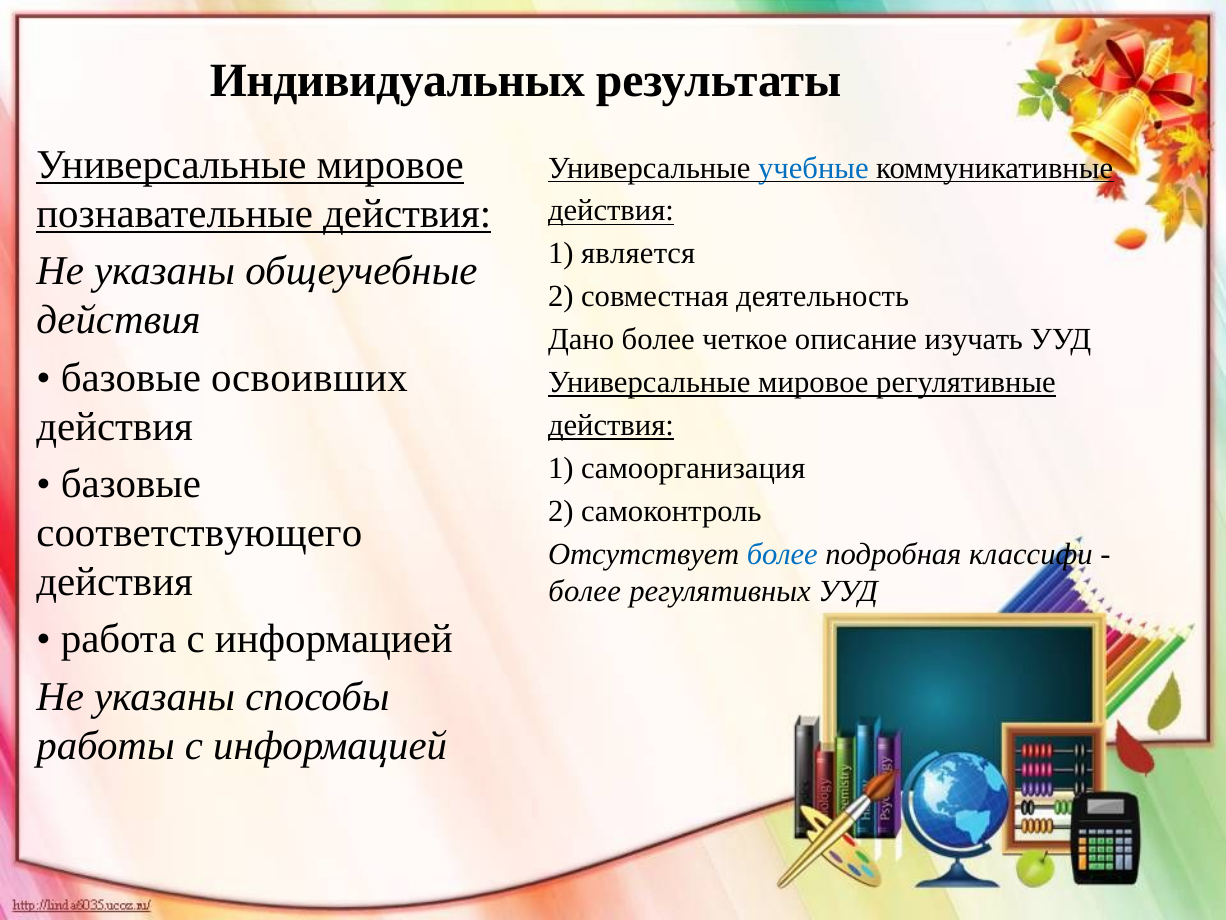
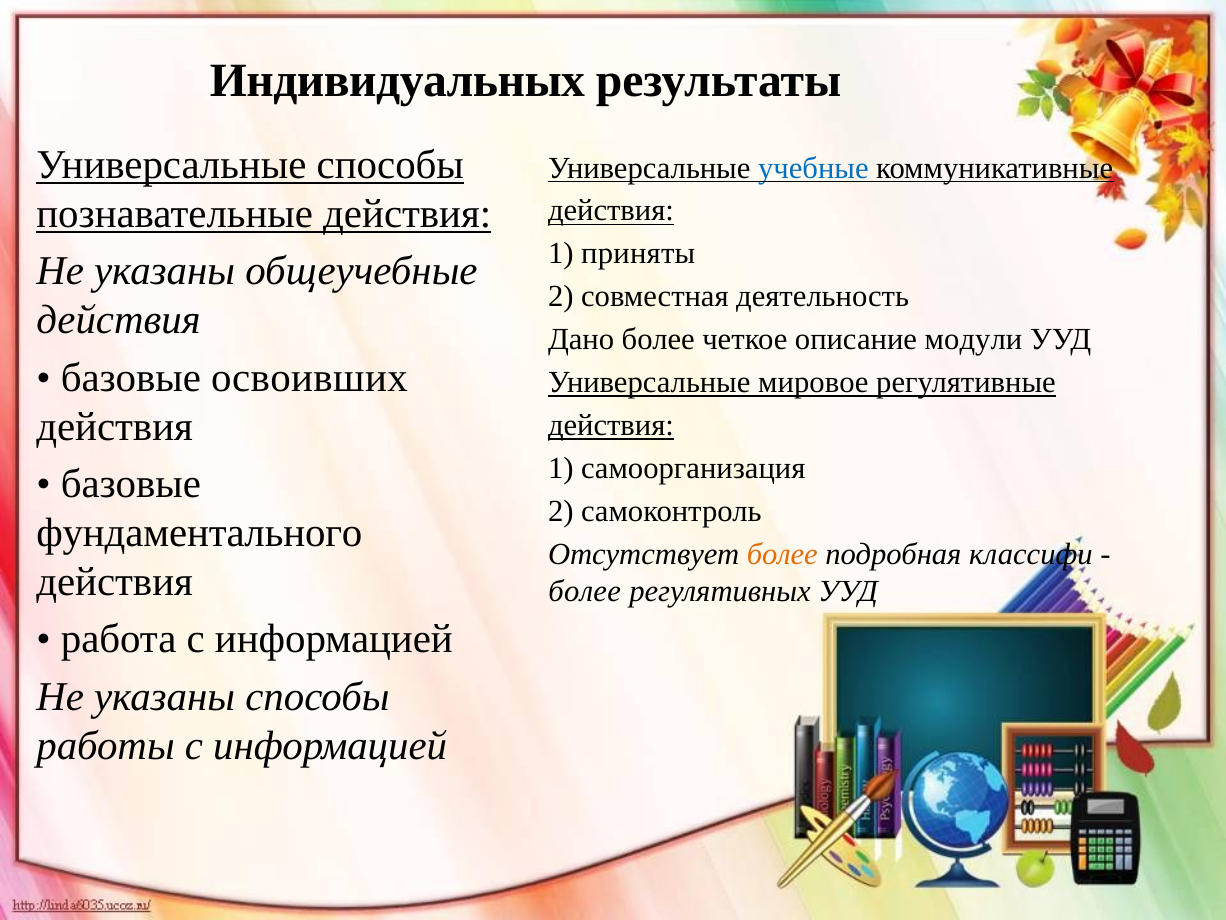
мировое: мировое -> способы (390, 165)
является: является -> приняты (638, 254)
изучать: изучать -> модули (974, 339)
соответствующего: соответствующего -> фундаментального (199, 533)
более colour: blue -> orange (782, 554)
